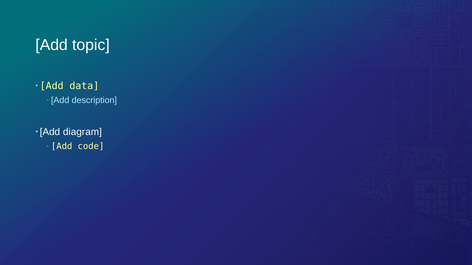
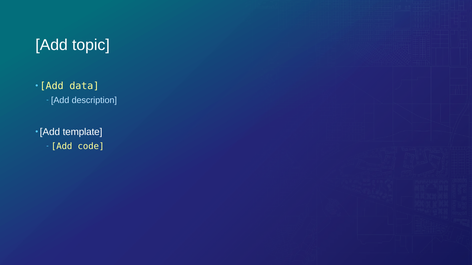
diagram: diagram -> template (83, 132)
